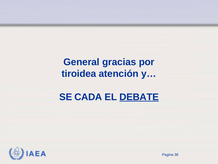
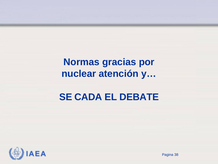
General: General -> Normas (81, 62)
tiroidea: tiroidea -> nuclear (79, 73)
DEBATE underline: present -> none (139, 97)
